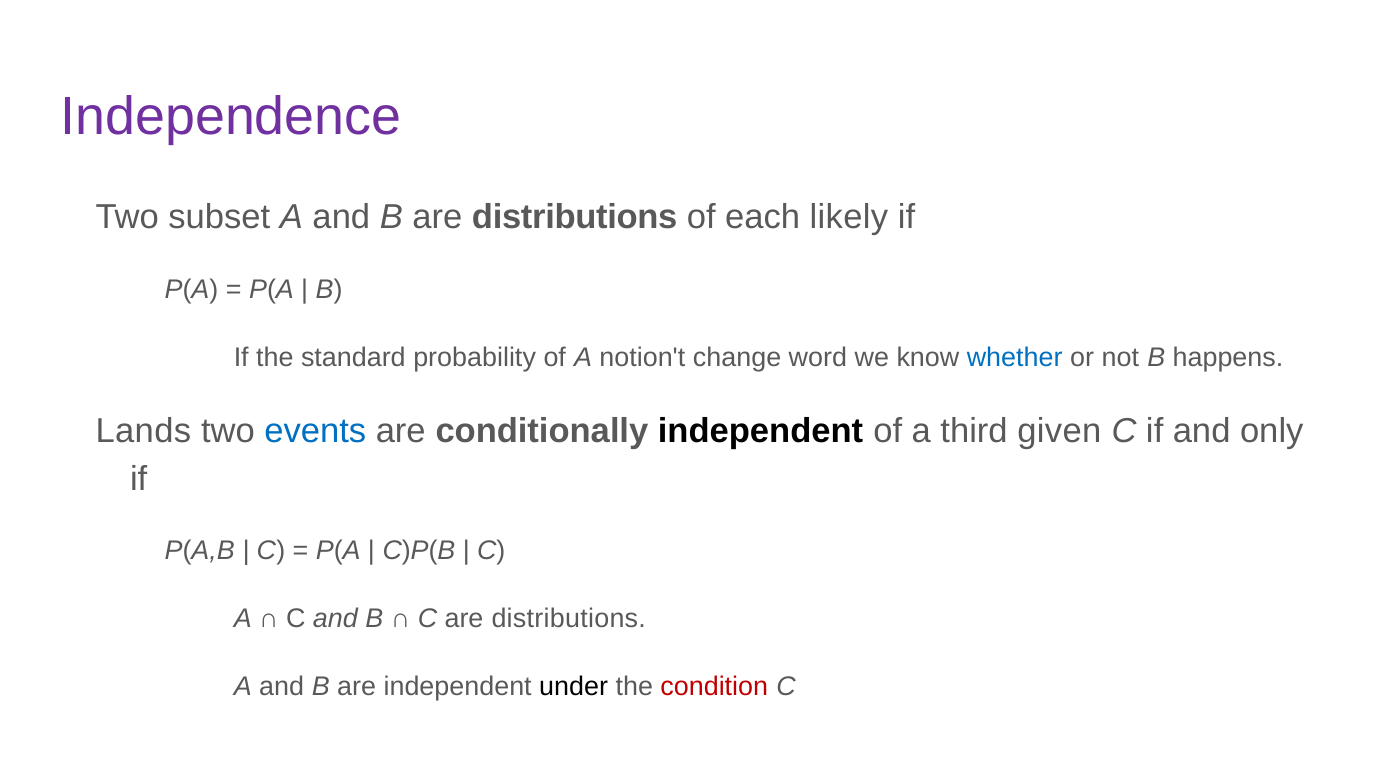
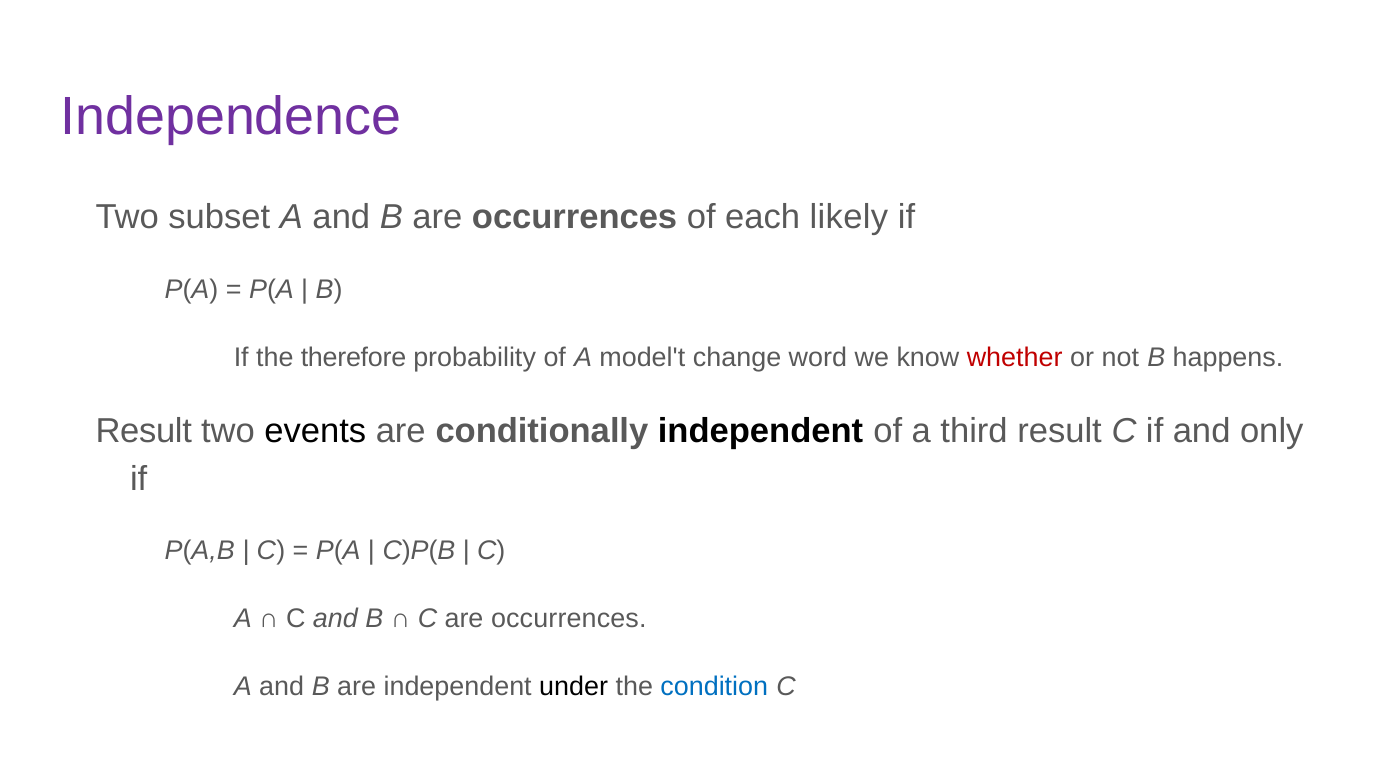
B are distributions: distributions -> occurrences (575, 217)
standard: standard -> therefore (353, 357)
notion't: notion't -> model't (642, 357)
whether colour: blue -> red (1015, 357)
Lands: Lands -> Result (144, 431)
events colour: blue -> black (315, 431)
third given: given -> result (1060, 431)
C are distributions: distributions -> occurrences (569, 619)
condition colour: red -> blue (714, 687)
